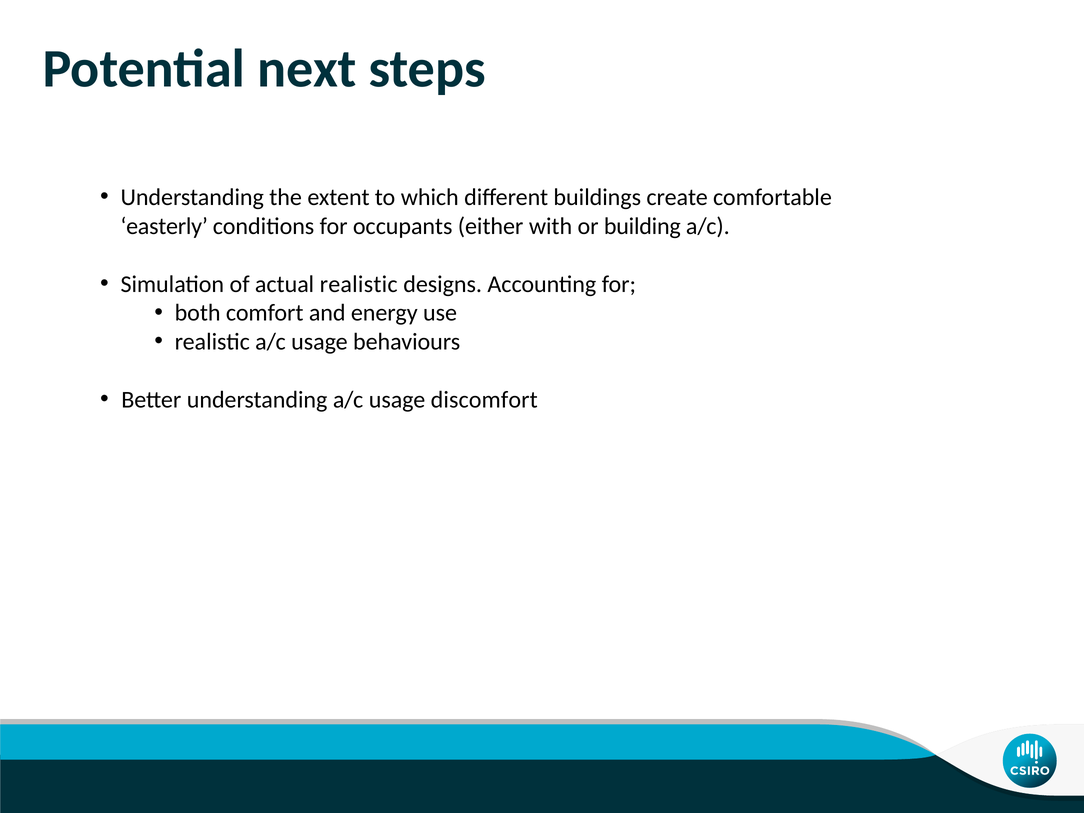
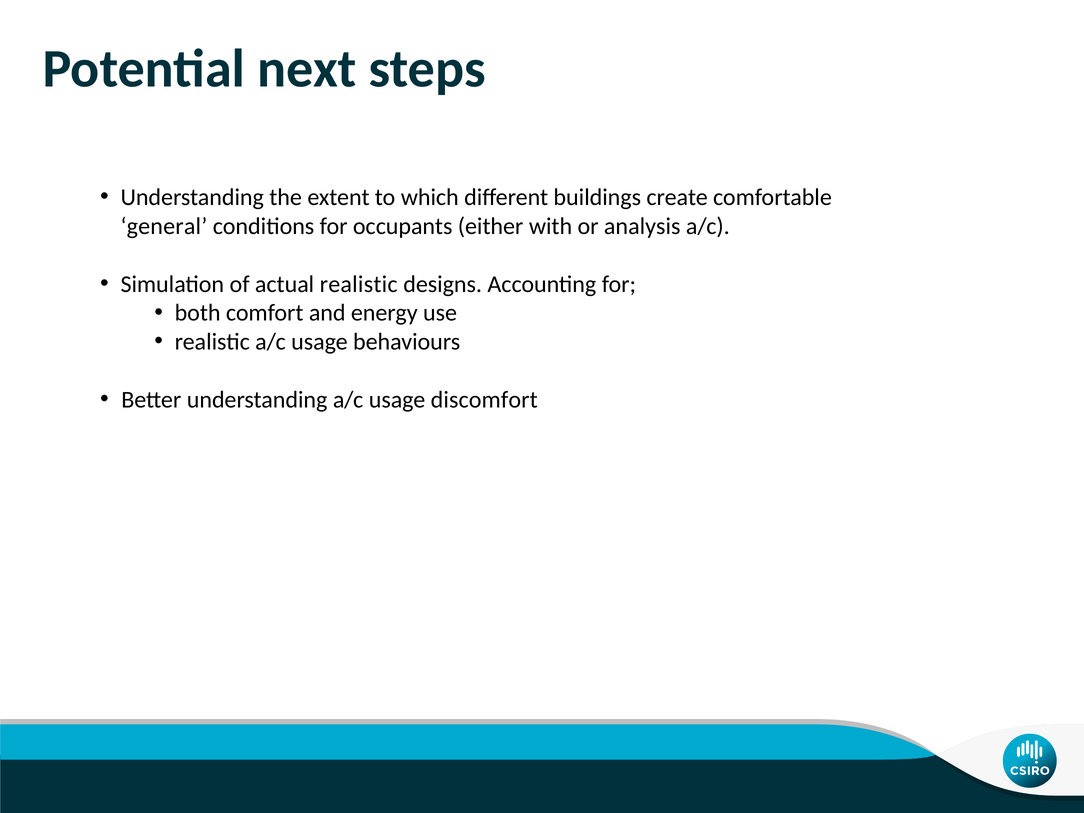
easterly: easterly -> general (164, 226)
building: building -> analysis (642, 226)
